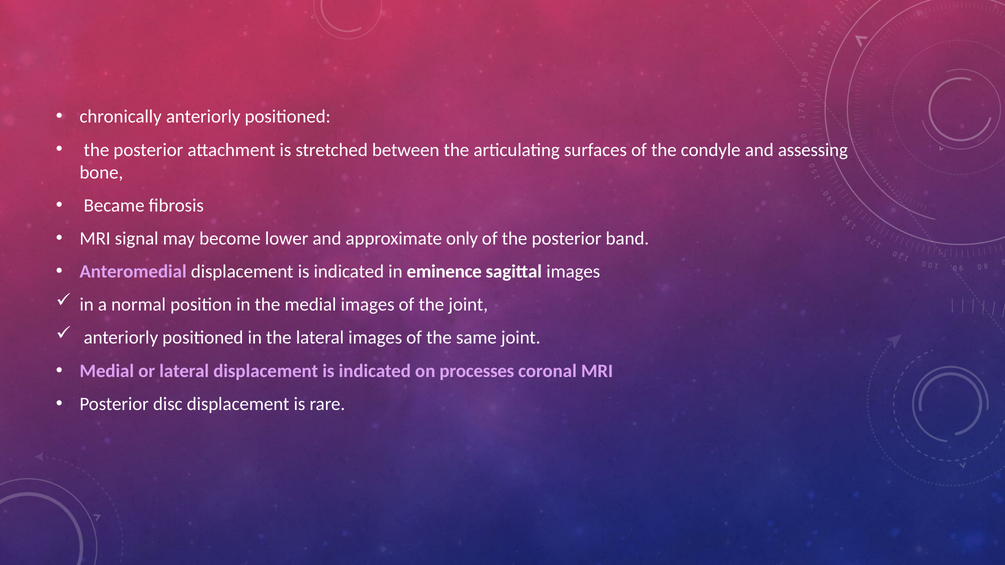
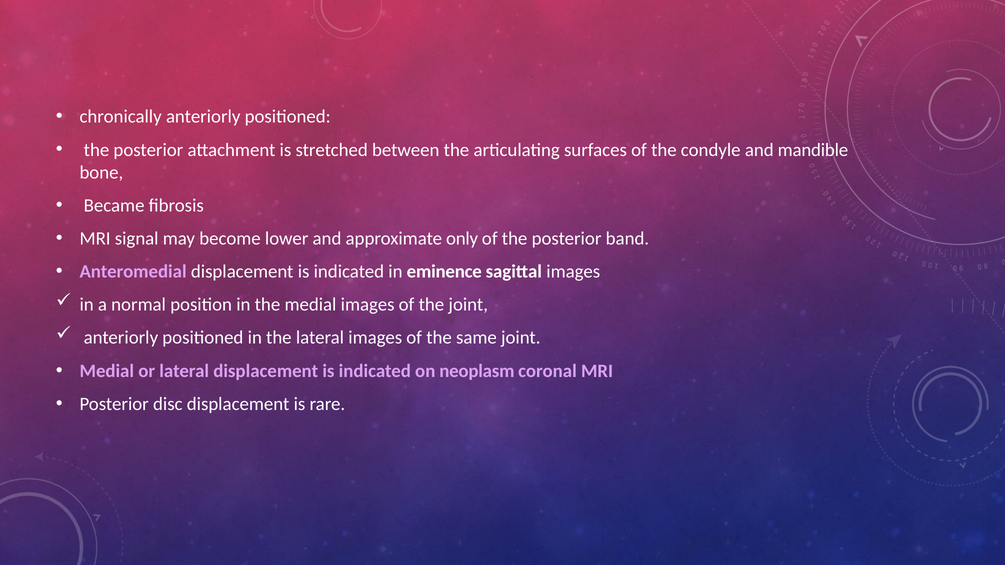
assessing: assessing -> mandible (813, 150)
processes: processes -> neoplasm (477, 371)
